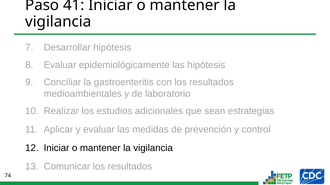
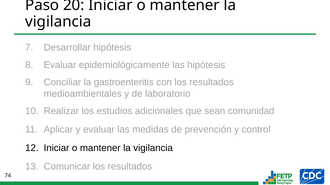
41: 41 -> 20 (74, 5)
estrategias: estrategias -> comunidad (251, 111)
